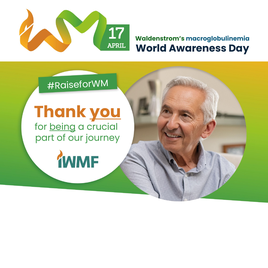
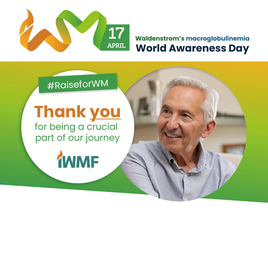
being underline: present -> none (63, 127)
